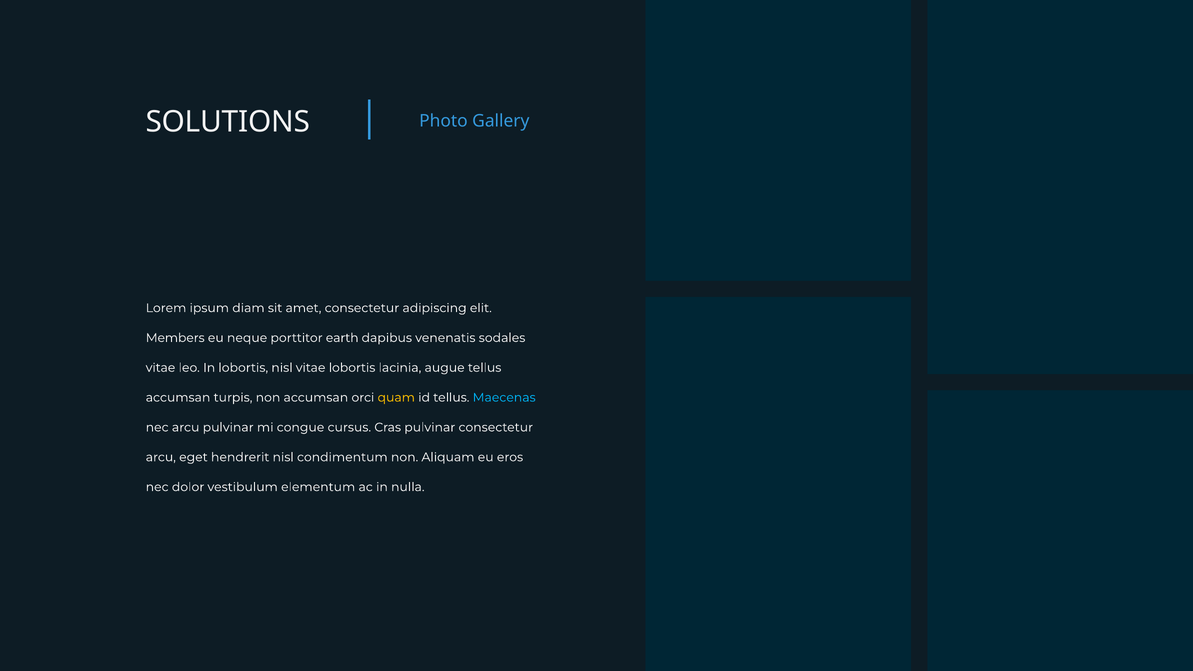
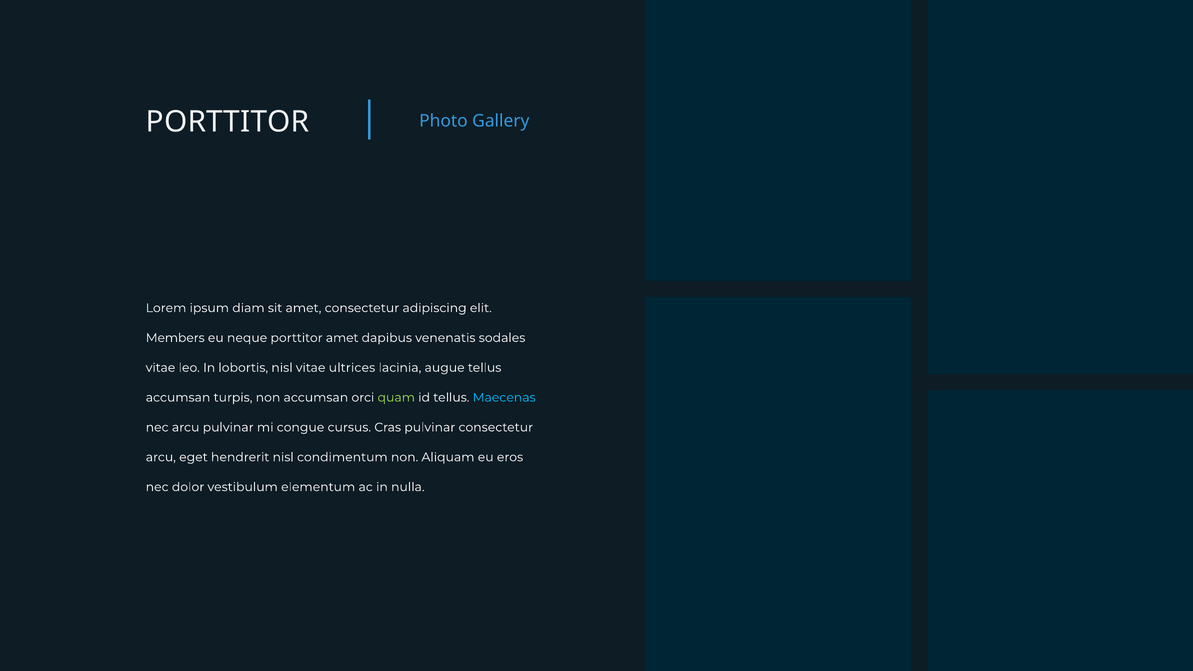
SOLUTIONS: SOLUTIONS -> PORTTITOR (228, 122)
porttitor earth: earth -> amet (342, 338)
vitae lobortis: lobortis -> ultrices (352, 368)
quam colour: yellow -> light green (396, 398)
